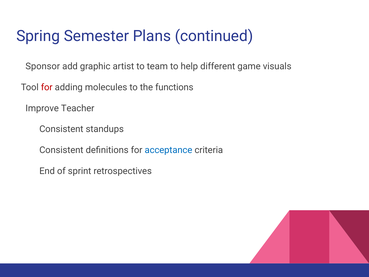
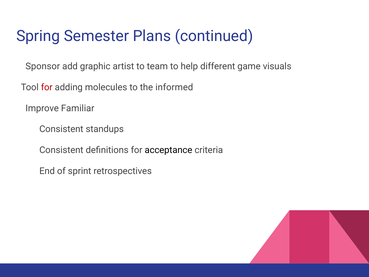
functions: functions -> informed (174, 87)
Teacher: Teacher -> Familiar (78, 108)
acceptance colour: blue -> black (168, 150)
